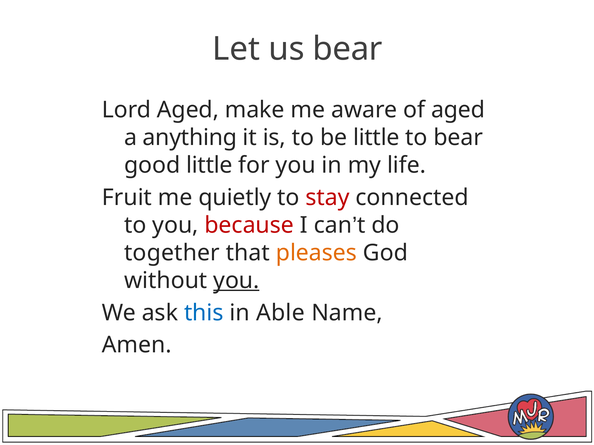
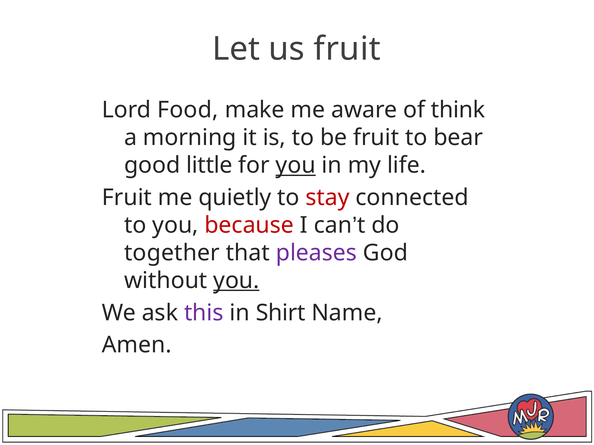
us bear: bear -> fruit (347, 49)
Lord Aged: Aged -> Food (188, 110)
of aged: aged -> think (458, 110)
anything: anything -> morning (190, 138)
be little: little -> fruit (376, 138)
you underline: none -> present (296, 166)
pleases colour: orange -> purple (316, 253)
this colour: blue -> purple (204, 313)
Able: Able -> Shirt (281, 313)
